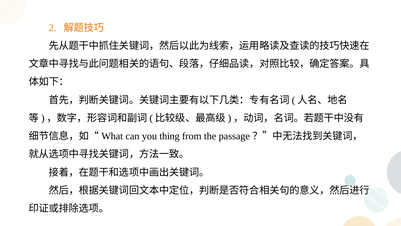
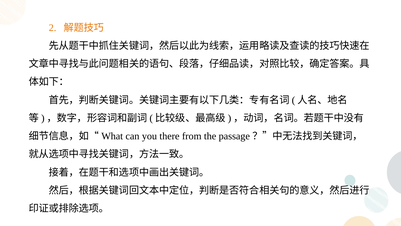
thing: thing -> there (169, 136)
